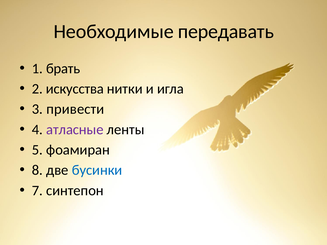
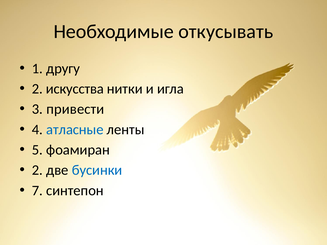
передавать: передавать -> откусывать (226, 32)
брать: брать -> другу (63, 69)
атласные colour: purple -> blue (75, 130)
8: 8 -> 2 (37, 170)
